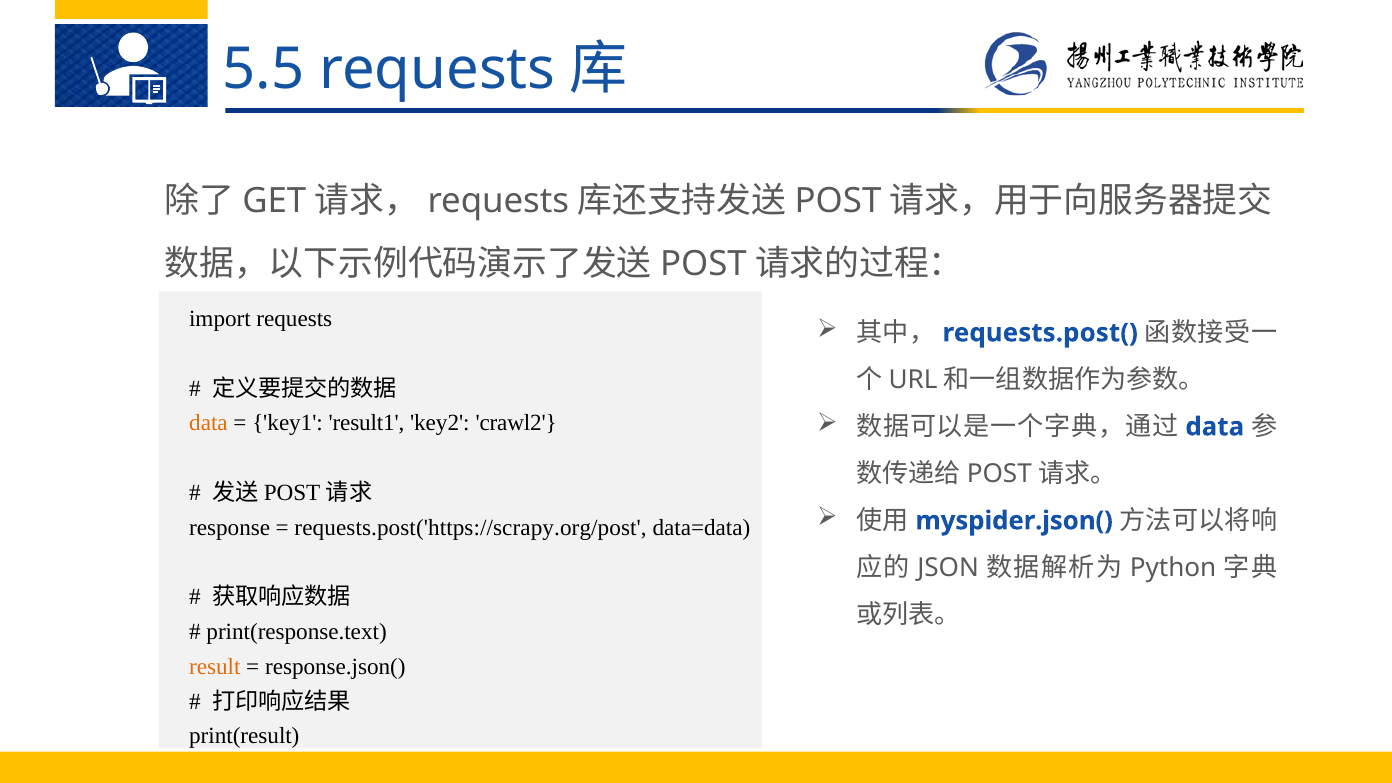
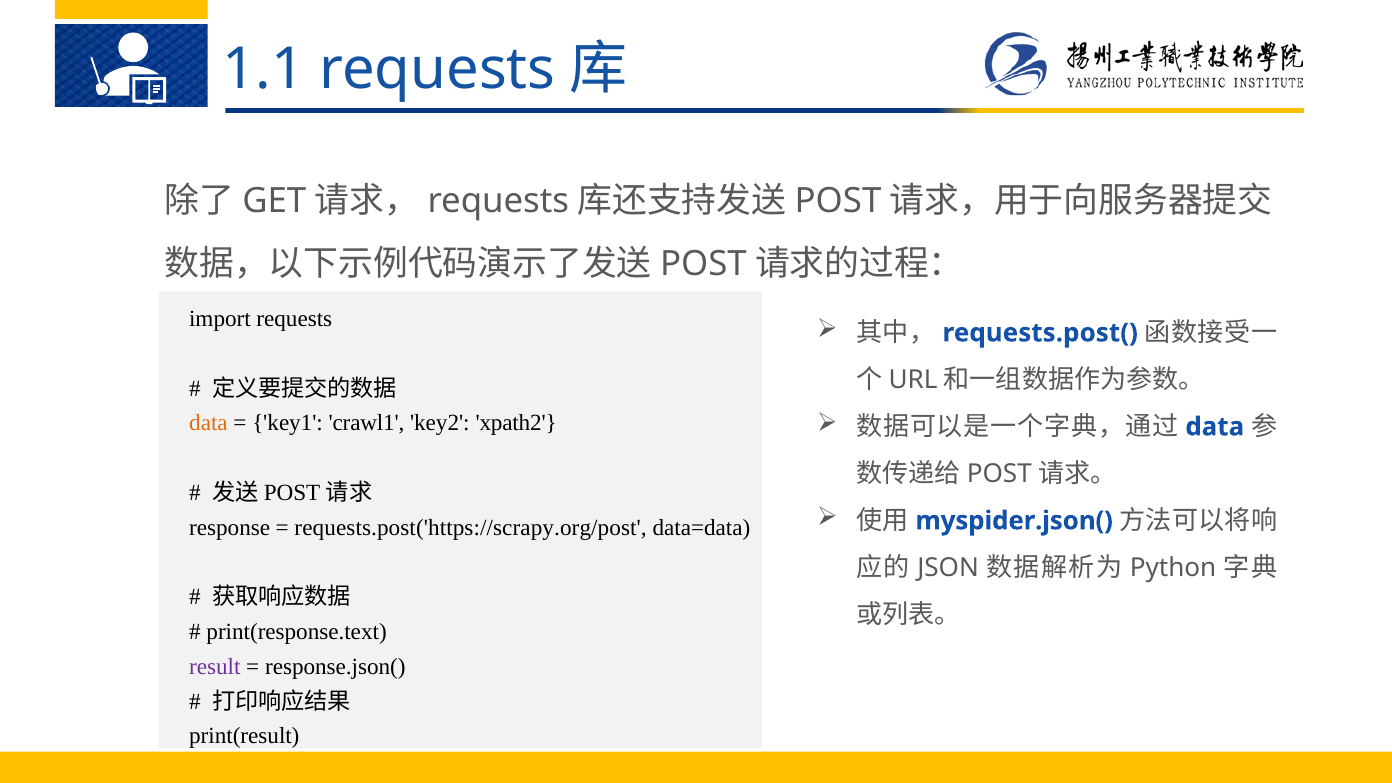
5.5: 5.5 -> 1.1 (264, 69)
result1: result1 -> crawl1 (367, 423)
crawl2: crawl2 -> xpath2 (516, 423)
result colour: orange -> purple (215, 667)
